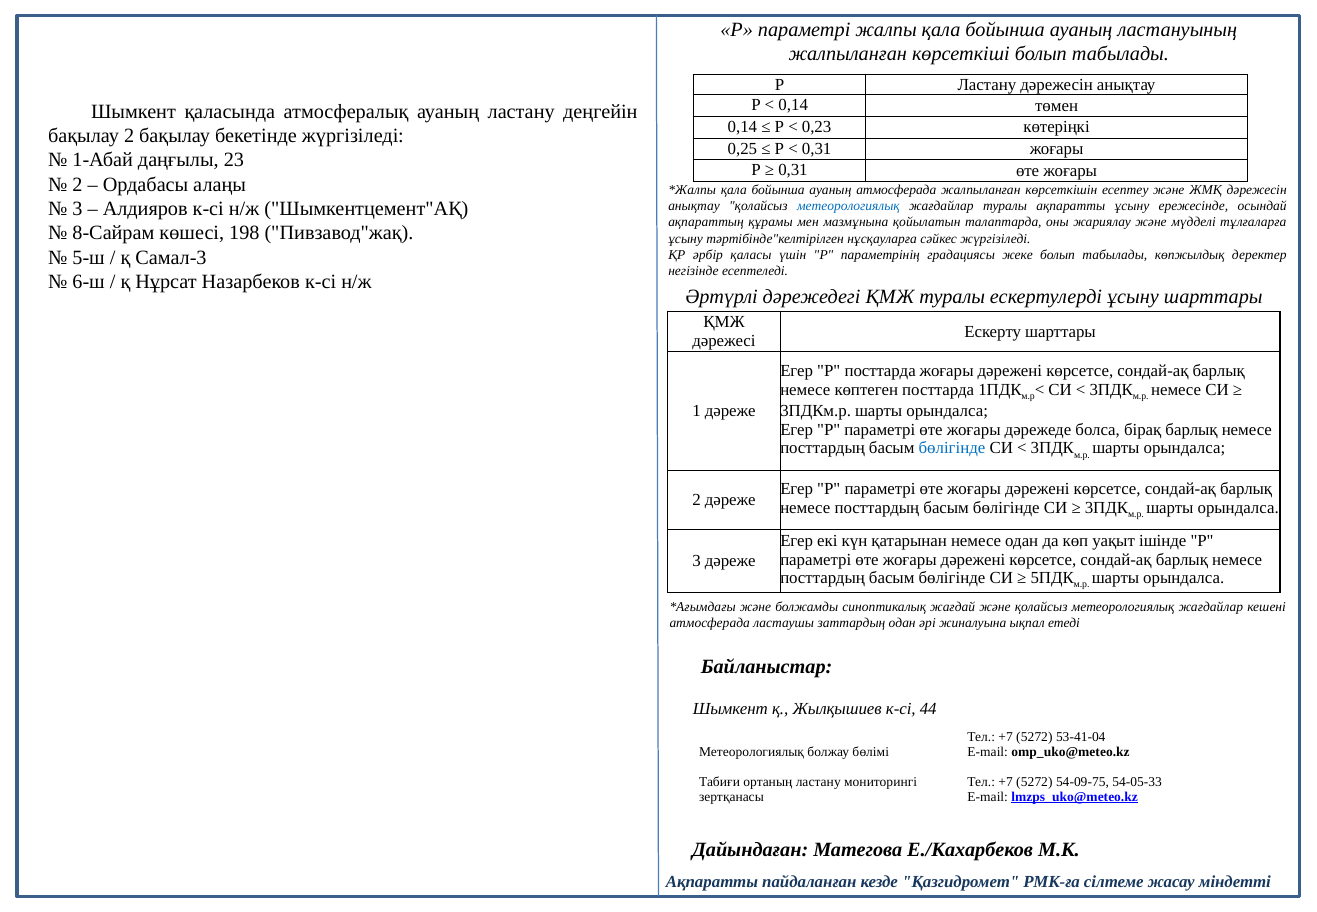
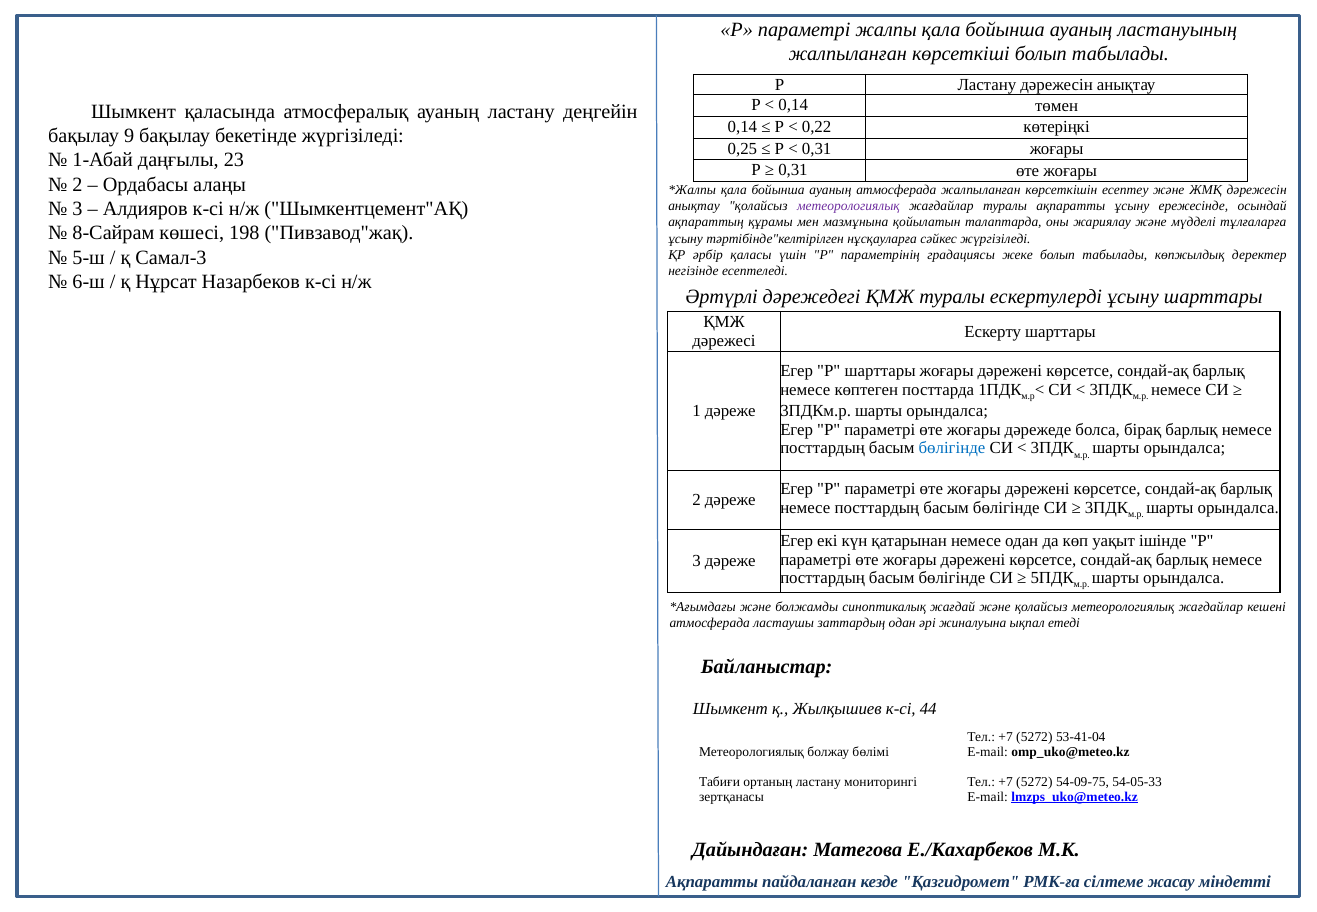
0,23: 0,23 -> 0,22 (817, 127)
бақылау 2: 2 -> 9 (129, 136)
метеорологиялық colour: blue -> purple (848, 206)
Р посттарда: посттарда -> шарттары (880, 371)
